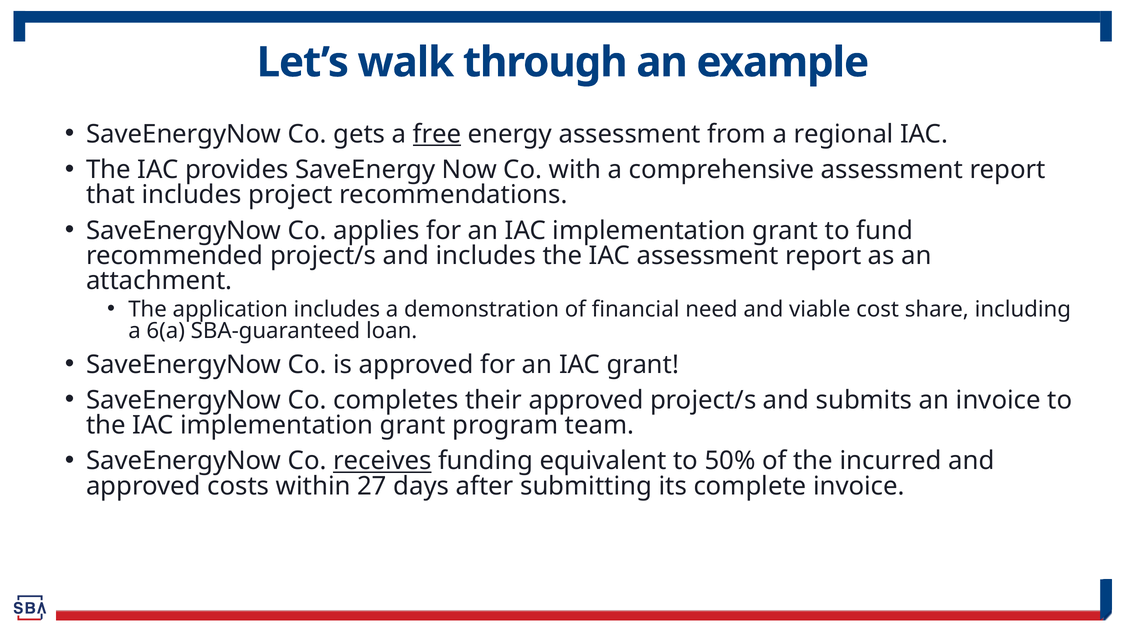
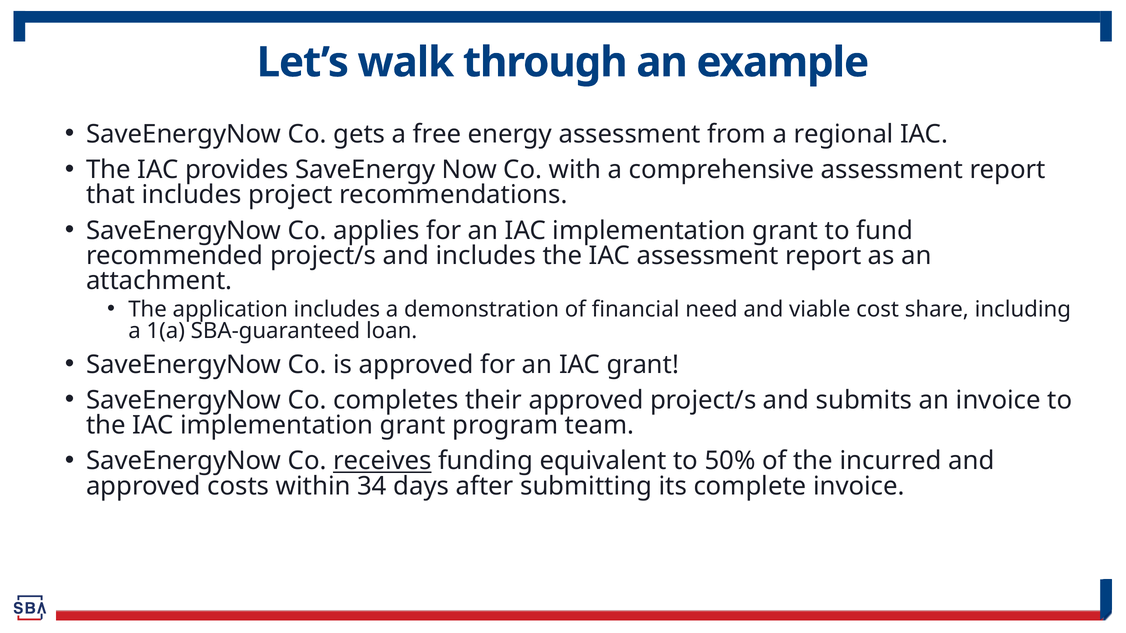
free underline: present -> none (437, 134)
6(a: 6(a -> 1(a (166, 331)
27: 27 -> 34 (372, 486)
